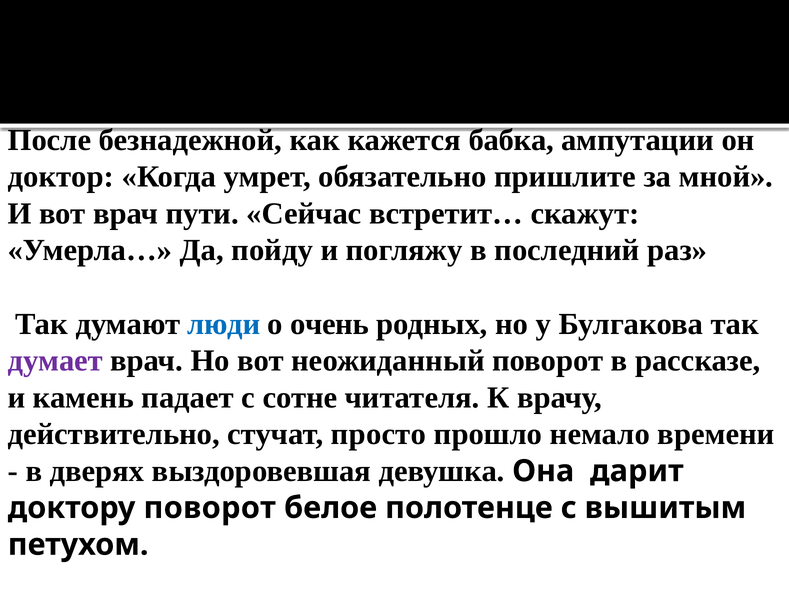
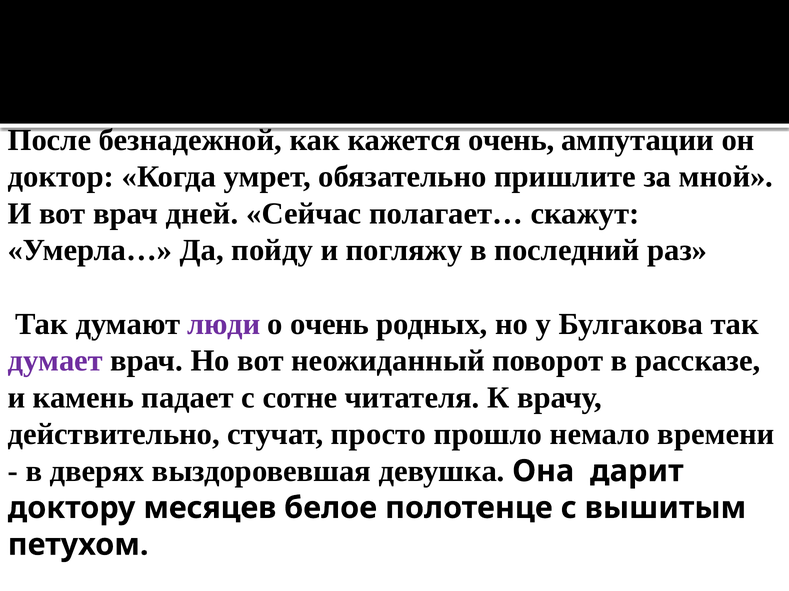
кажется бабка: бабка -> очень (511, 140)
пути: пути -> дней (202, 214)
встретит…: встретит… -> полагает… (446, 214)
люди colour: blue -> purple (224, 324)
доктору поворот: поворот -> месяцев (210, 508)
